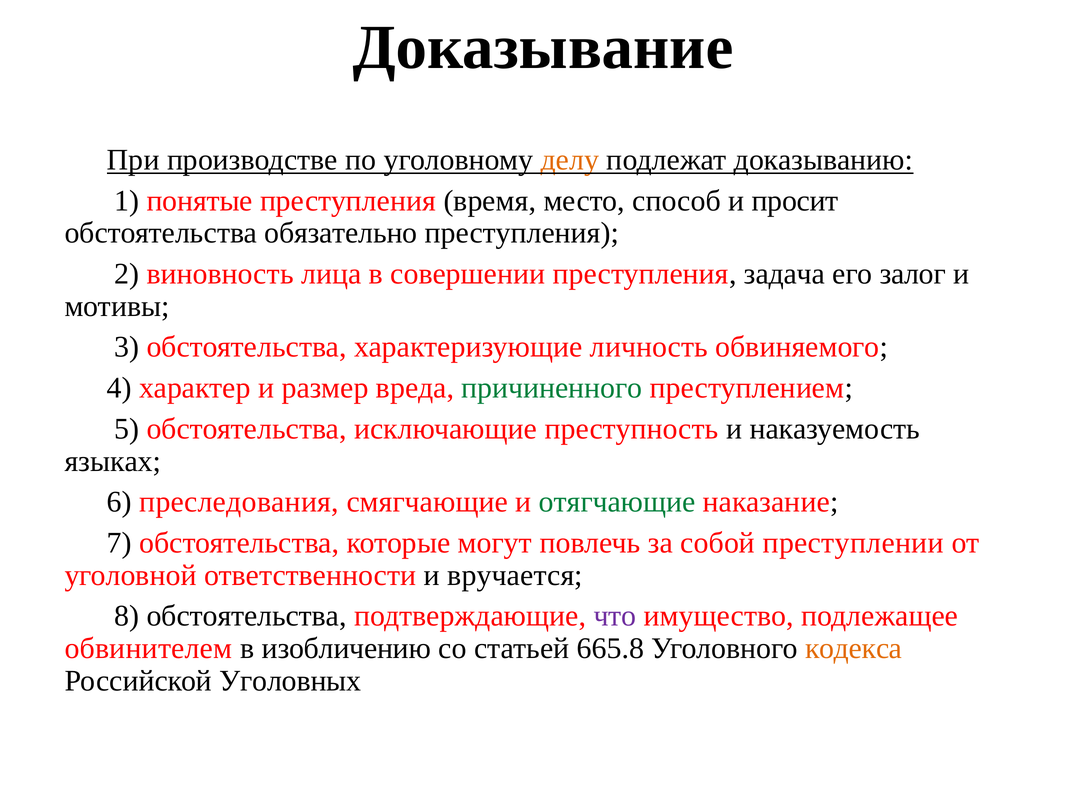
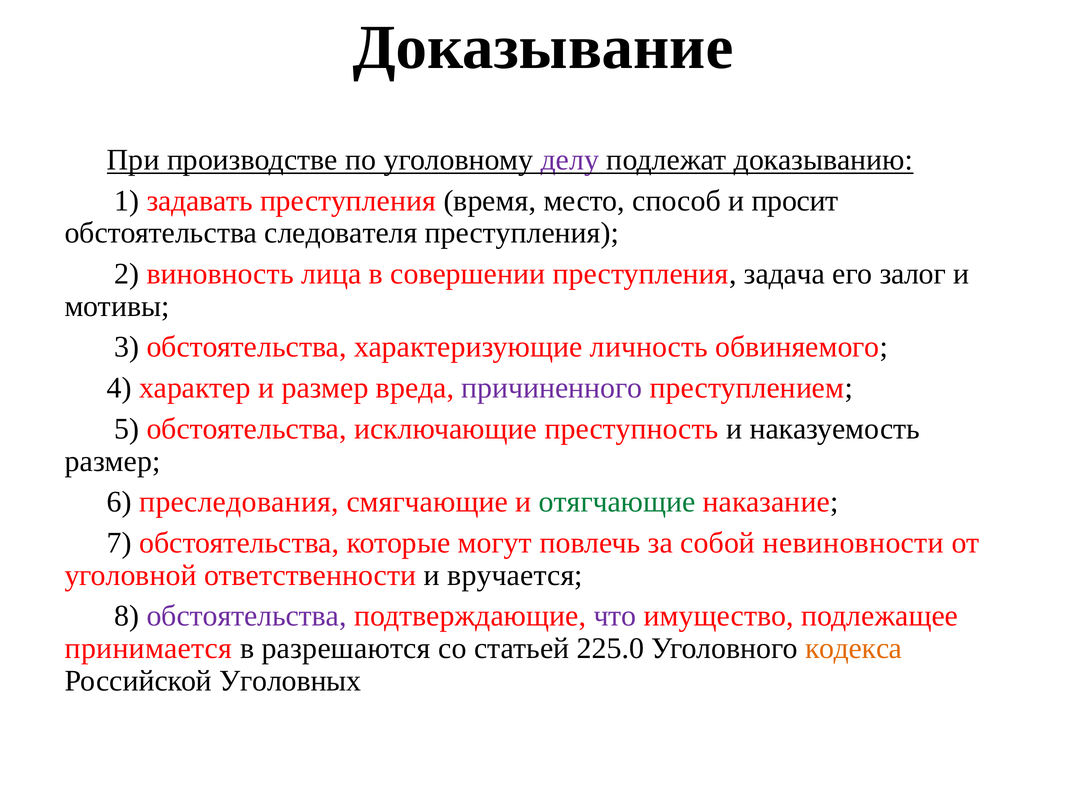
делу colour: orange -> purple (570, 160)
понятые: понятые -> задавать (200, 201)
обязательно: обязательно -> следователя (341, 233)
причиненного colour: green -> purple (552, 388)
языках: языках -> размер (113, 461)
преступлении: преступлении -> невиновности (853, 543)
обстоятельства colour: black -> purple (247, 616)
обвинителем: обвинителем -> принимается (148, 648)
изобличению: изобличению -> разрешаются (346, 648)
665.8: 665.8 -> 225.0 (610, 648)
